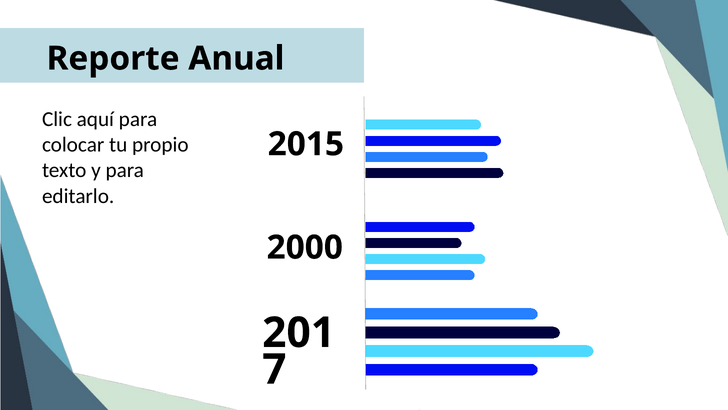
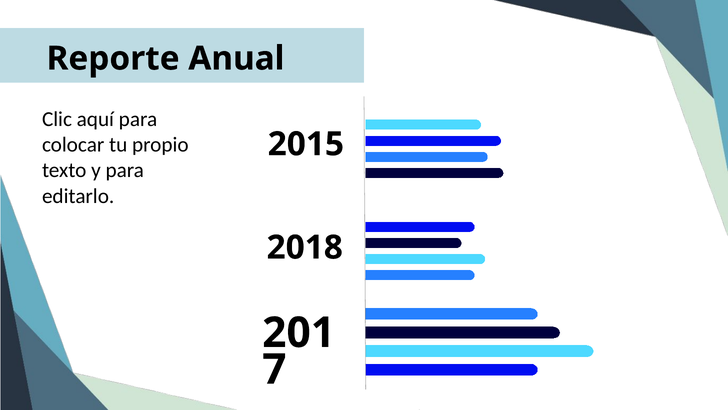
2000: 2000 -> 2018 (305, 247)
